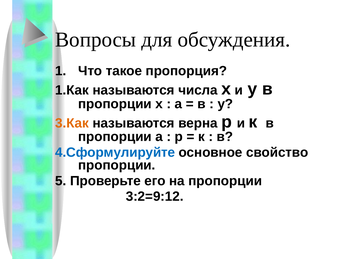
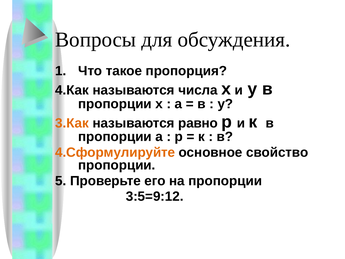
1.Как: 1.Как -> 4.Как (72, 90)
верна: верна -> равно (198, 123)
4.Сформулируйте colour: blue -> orange (115, 152)
3:2=9:12: 3:2=9:12 -> 3:5=9:12 (155, 196)
